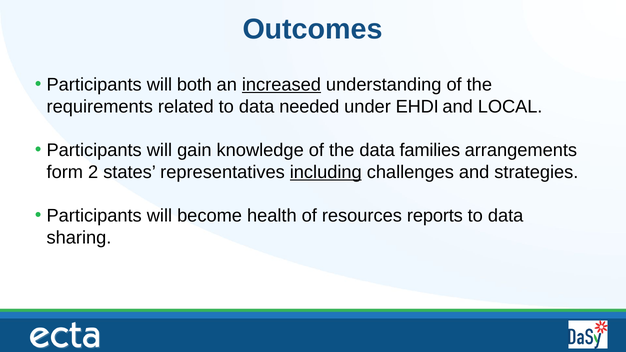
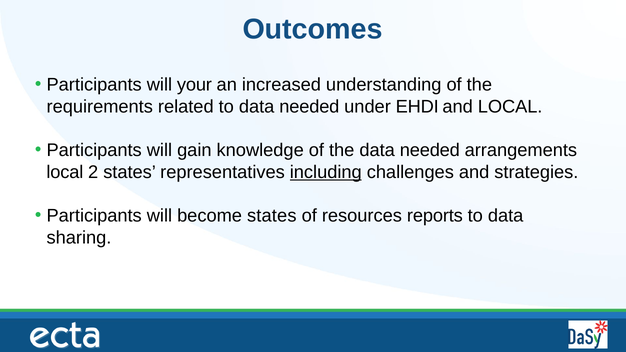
both: both -> your (194, 85)
increased underline: present -> none (281, 85)
the data families: families -> needed (430, 150)
form: form -> local (65, 172)
become health: health -> states (272, 216)
